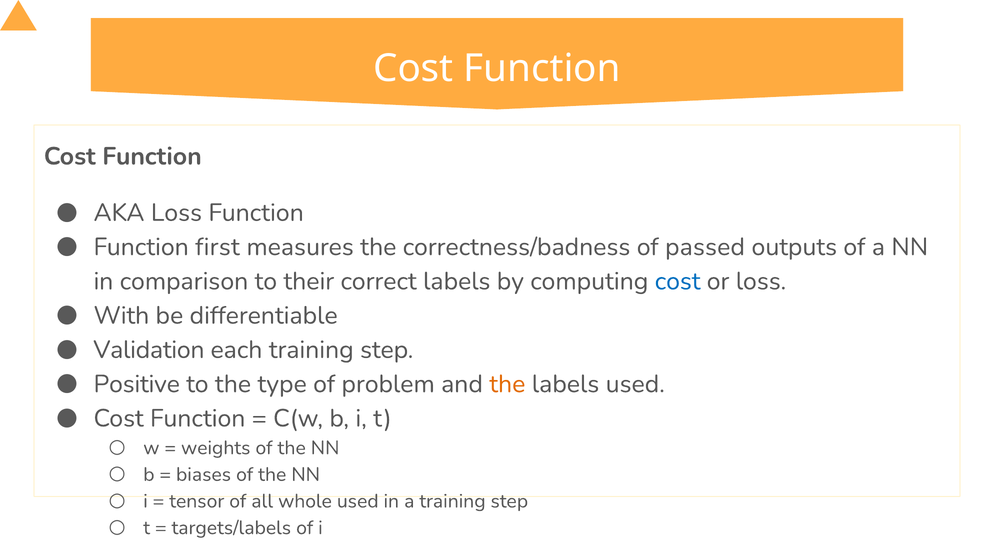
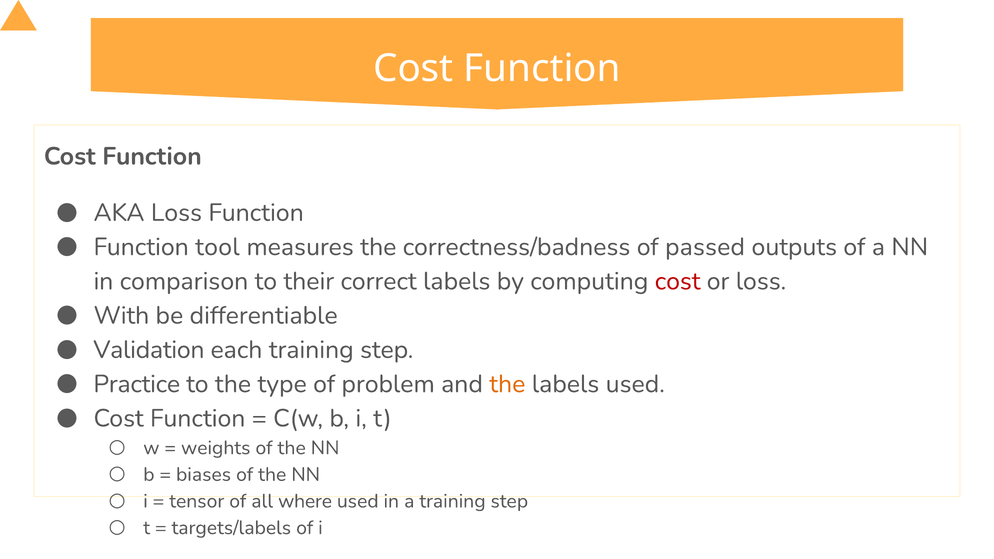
first: first -> tool (217, 247)
cost colour: blue -> red (678, 281)
Positive: Positive -> Practice (137, 384)
whole: whole -> where (305, 501)
